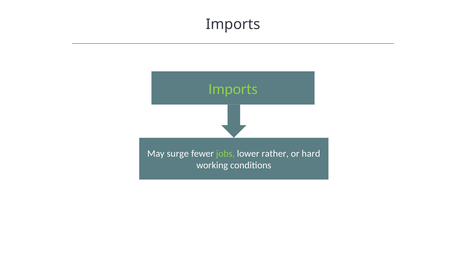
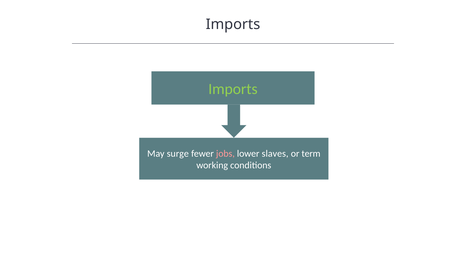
jobs colour: light green -> pink (225, 154)
rather: rather -> slaves (275, 154)
hard: hard -> term (311, 154)
